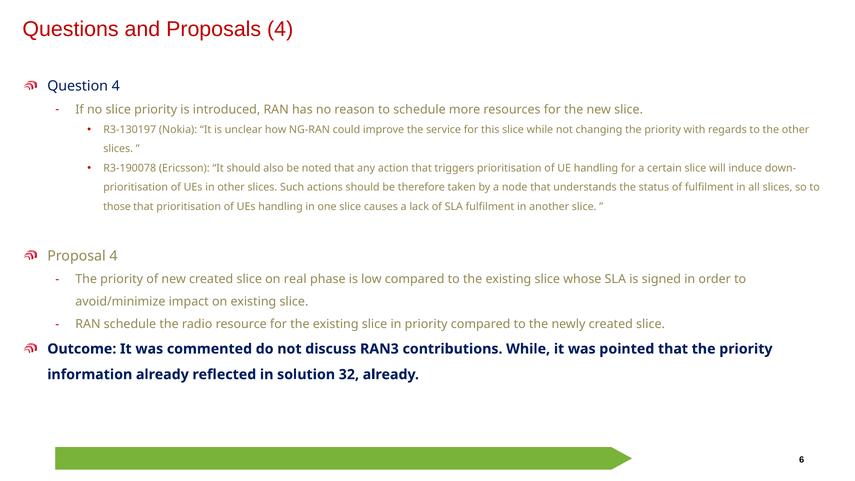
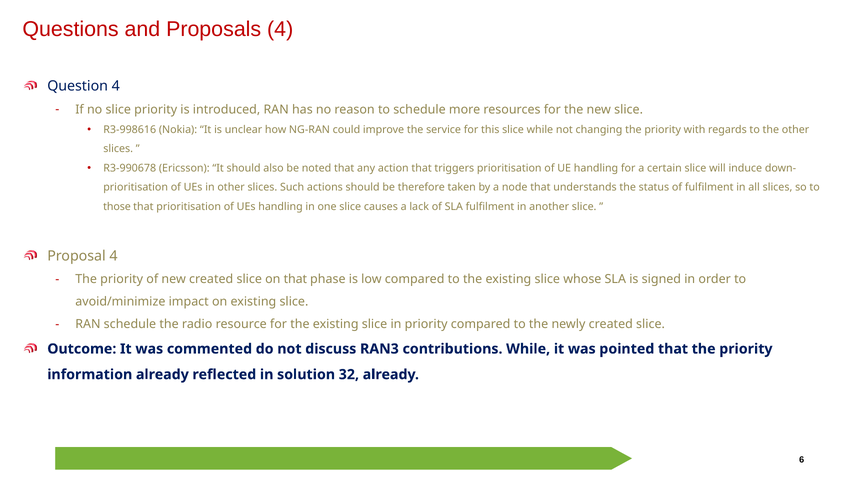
R3-130197: R3-130197 -> R3-998616 (130, 130)
R3-190078: R3-190078 -> R3-990678 (130, 168)
on real: real -> that (295, 279)
